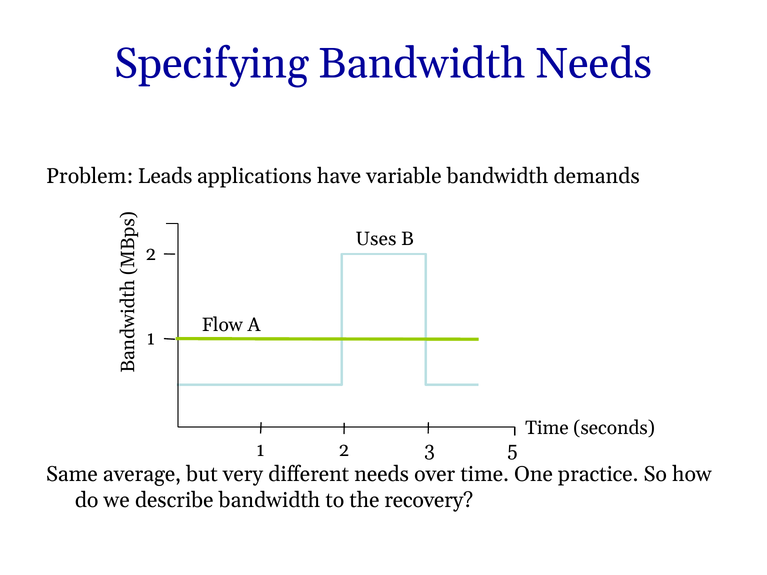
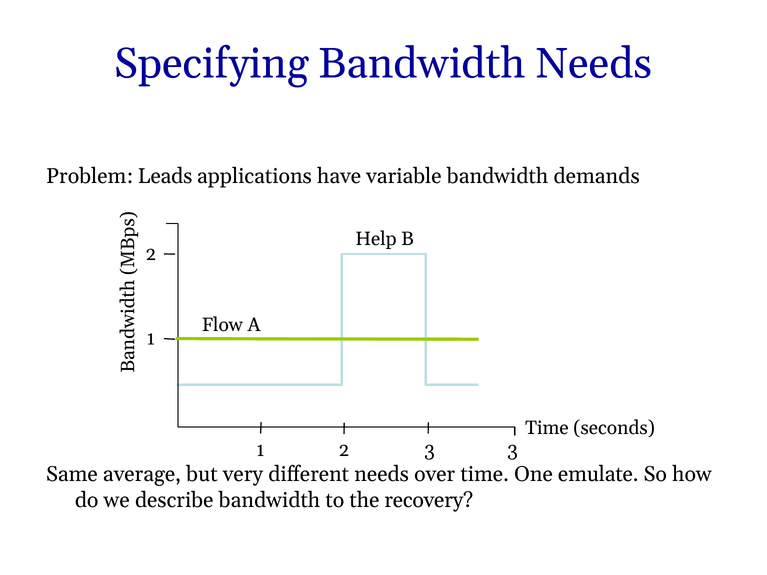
Uses: Uses -> Help (376, 239)
3 5: 5 -> 3 (512, 450)
practice: practice -> emulate (598, 475)
